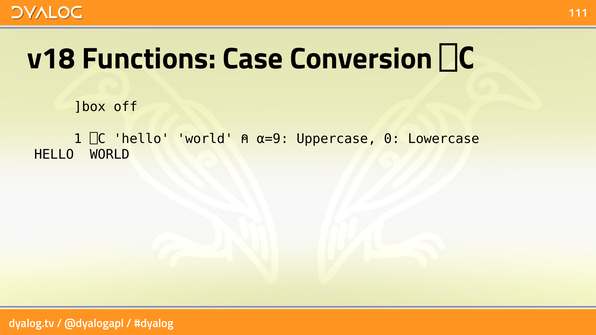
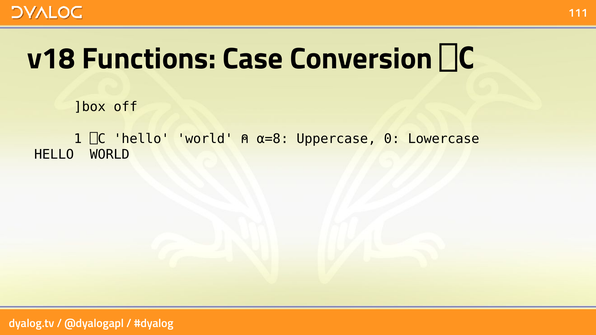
⍺=9: ⍺=9 -> ⍺=8 (273, 139)
